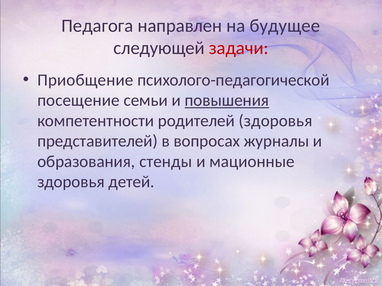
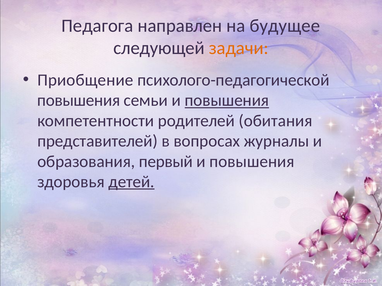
задачи colour: red -> orange (239, 48)
посещение: посещение -> повышения (79, 101)
родителей здоровья: здоровья -> обитания (276, 121)
стенды: стенды -> первый (166, 162)
мационные: мационные -> повышения (252, 162)
детей underline: none -> present (131, 182)
